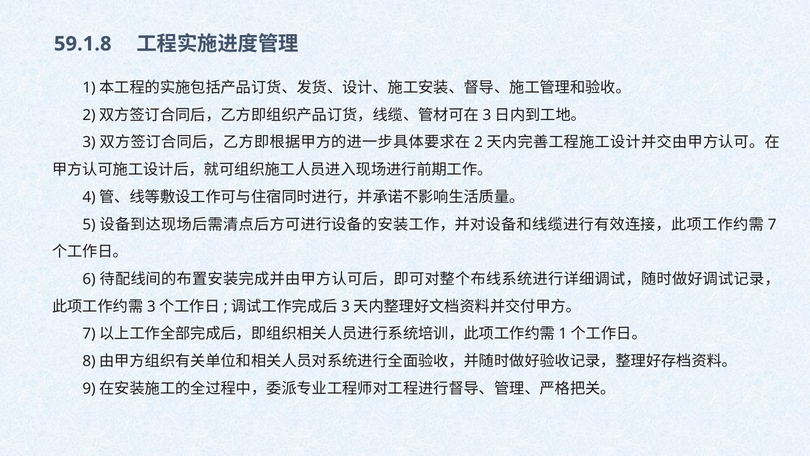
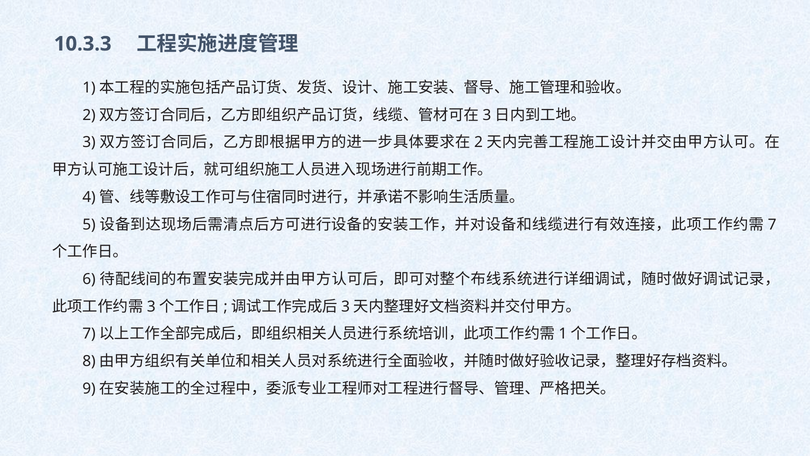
59.1.8: 59.1.8 -> 10.3.3 (83, 44)
